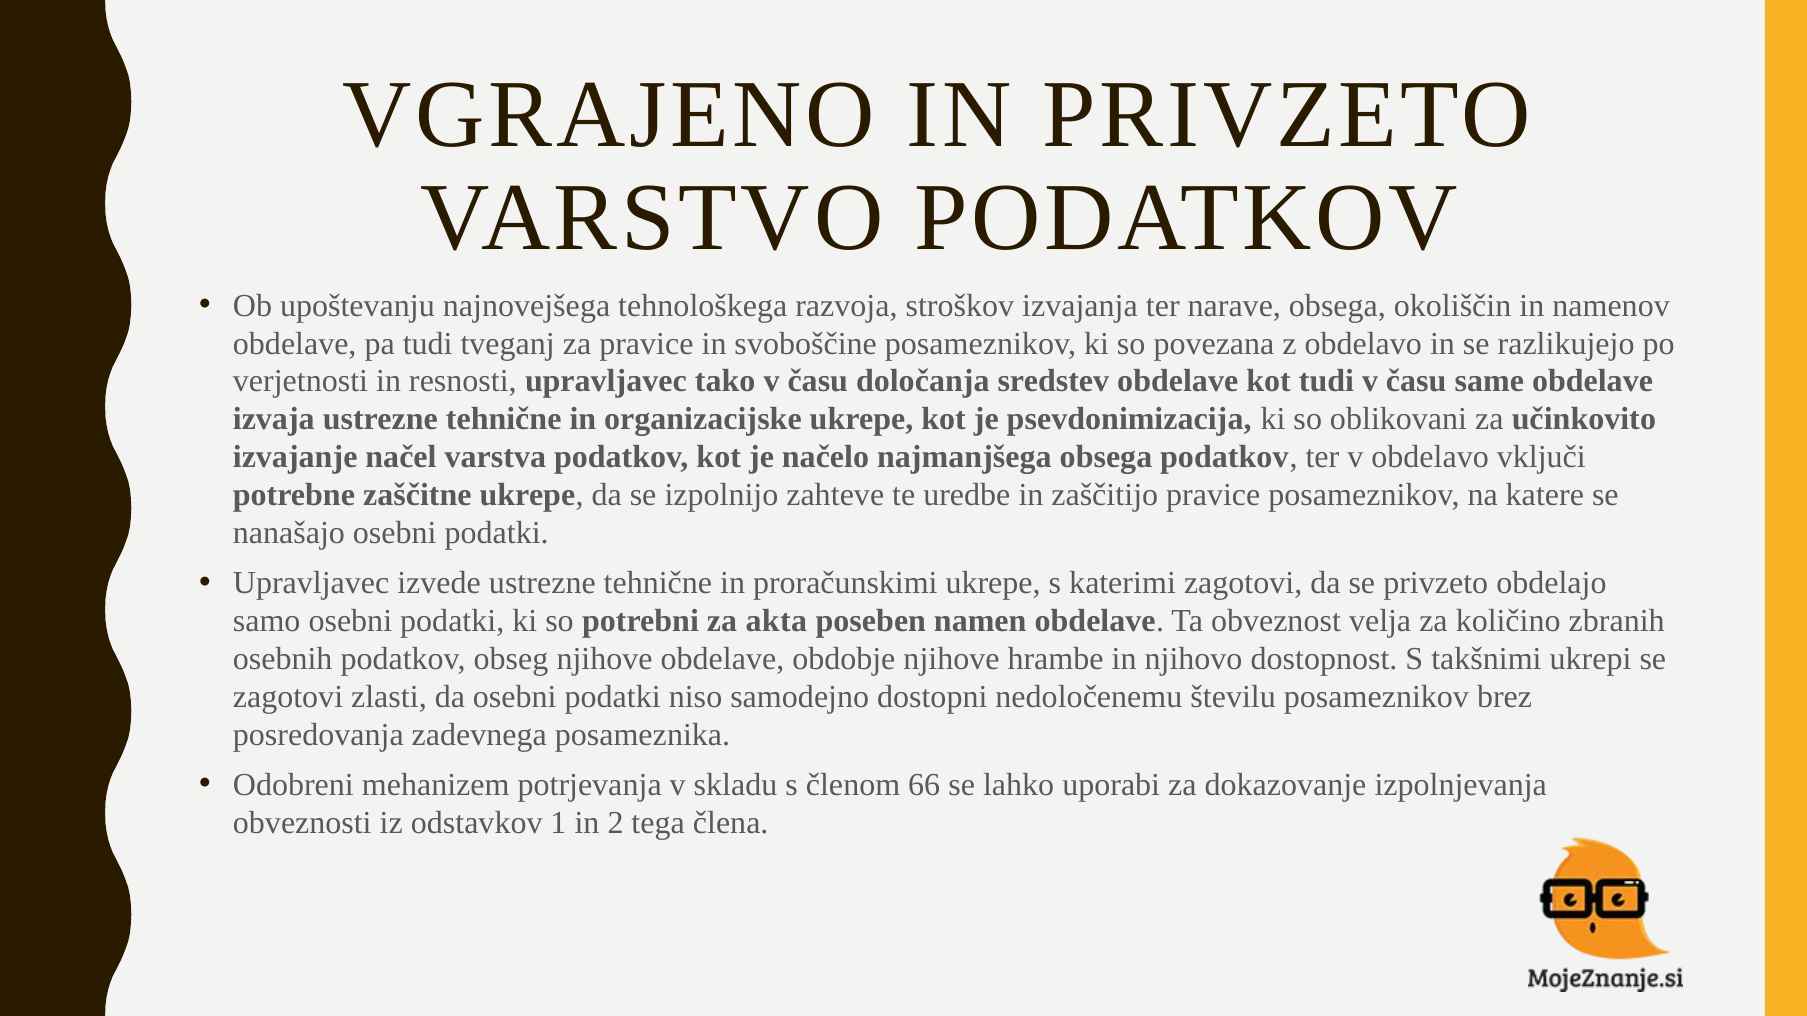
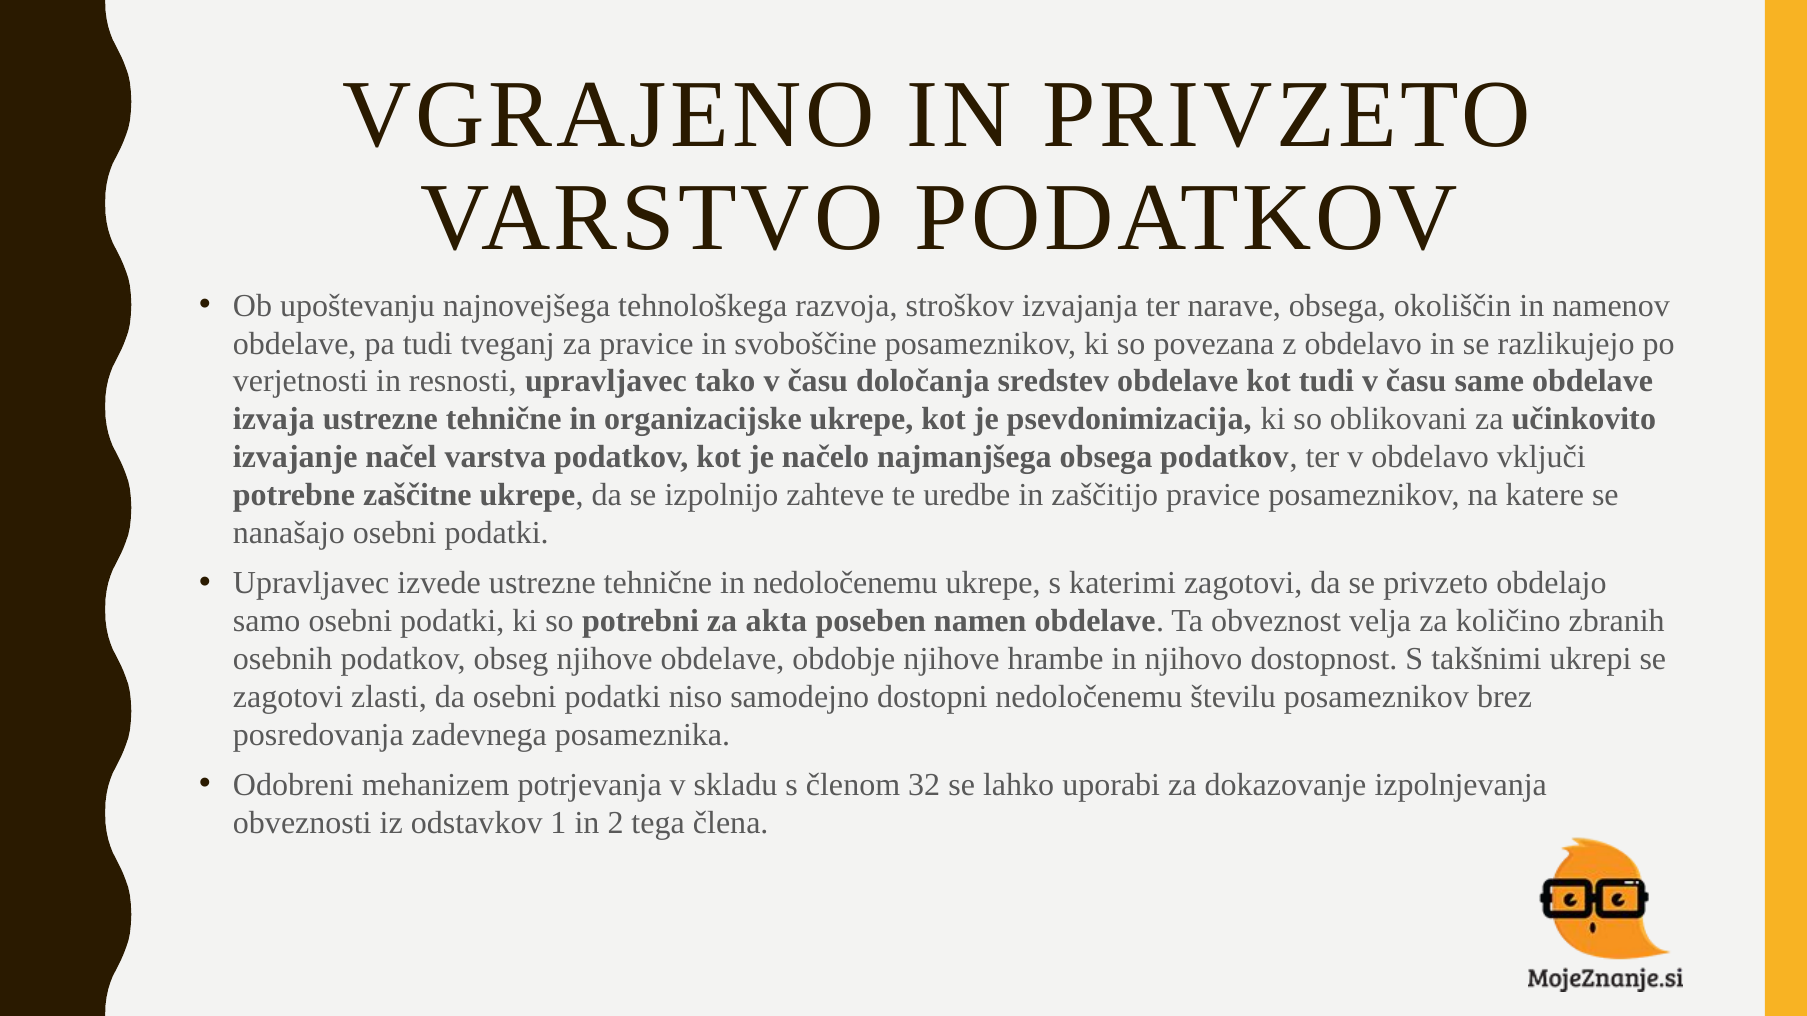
in proračunskimi: proračunskimi -> nedoločenemu (845, 583)
66: 66 -> 32 (924, 785)
